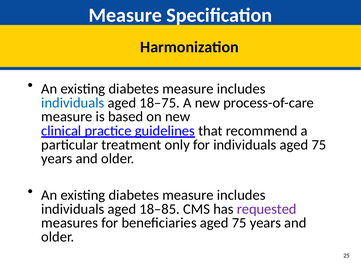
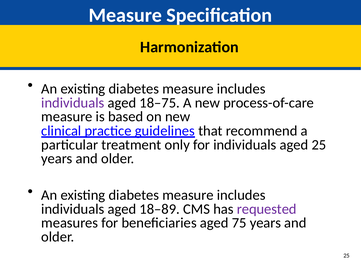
individuals colour: blue -> purple (73, 103)
individuals aged 75: 75 -> 25 (319, 145)
18–85: 18–85 -> 18–89 (160, 210)
